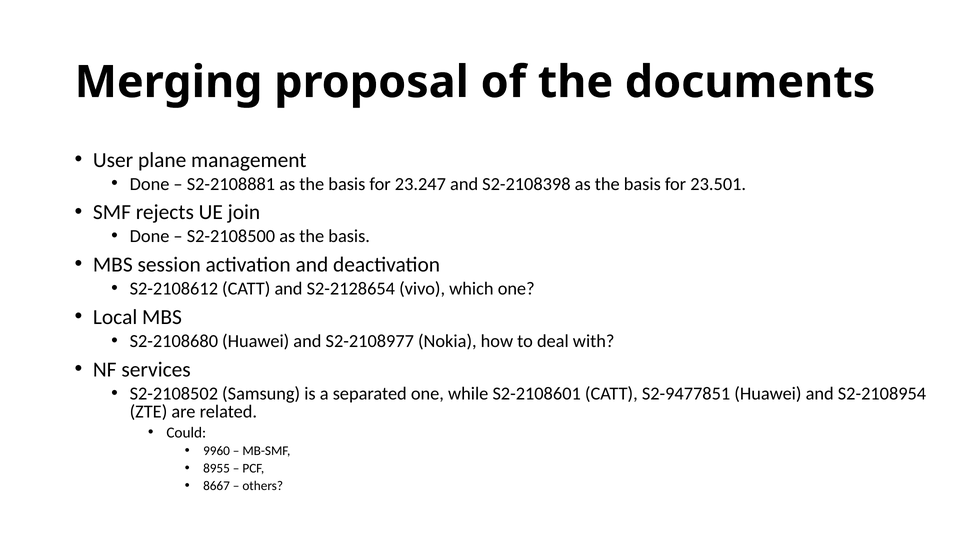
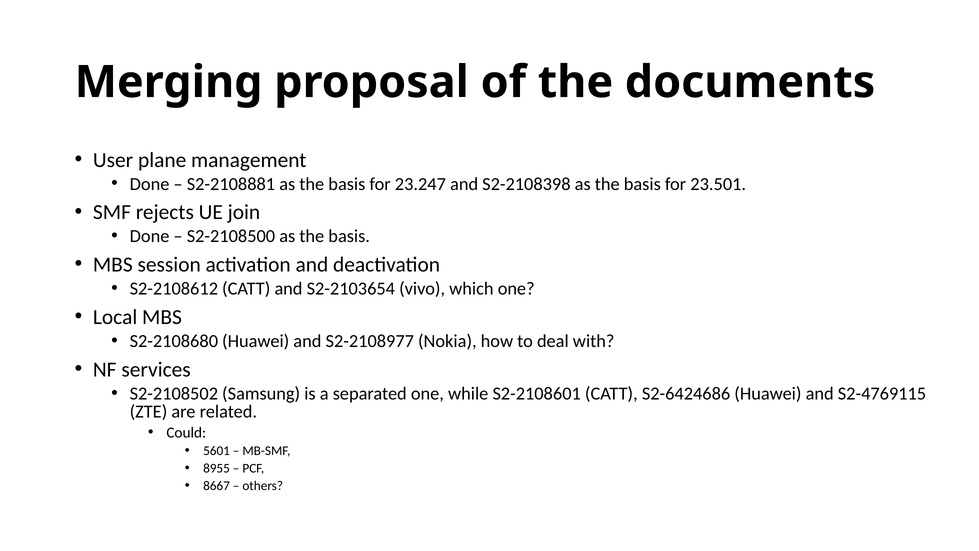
S2-2128654: S2-2128654 -> S2-2103654 (351, 289)
S2-9477851: S2-9477851 -> S2-6424686 (686, 393)
S2-2108954: S2-2108954 -> S2-4769115 (882, 393)
9960: 9960 -> 5601 (217, 451)
